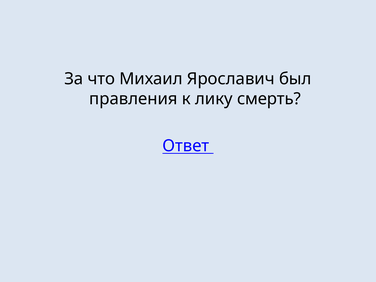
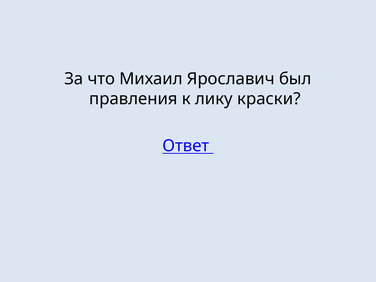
смерть: смерть -> краски (269, 99)
